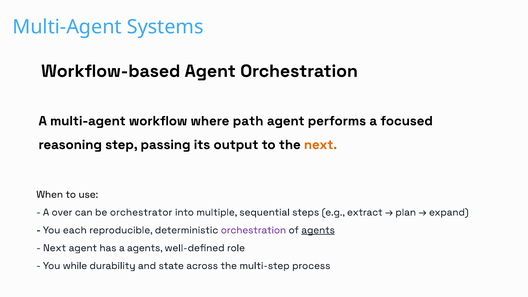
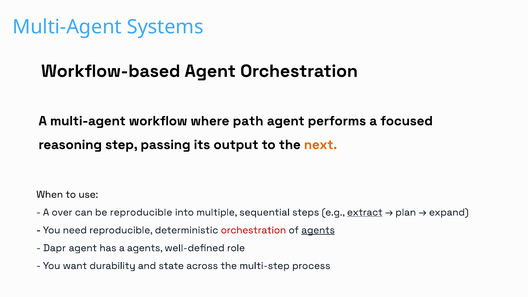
be orchestrator: orchestrator -> reproducible (141, 212)
extract underline: none -> present (365, 212)
each: each -> need (75, 230)
orchestration colour: purple -> red (253, 230)
Next: Next -> Dapr (55, 248)
while: while -> want (75, 266)
